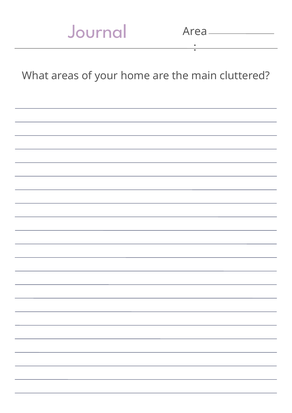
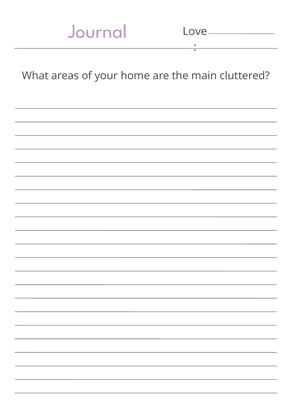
Area: Area -> Love (195, 32)
